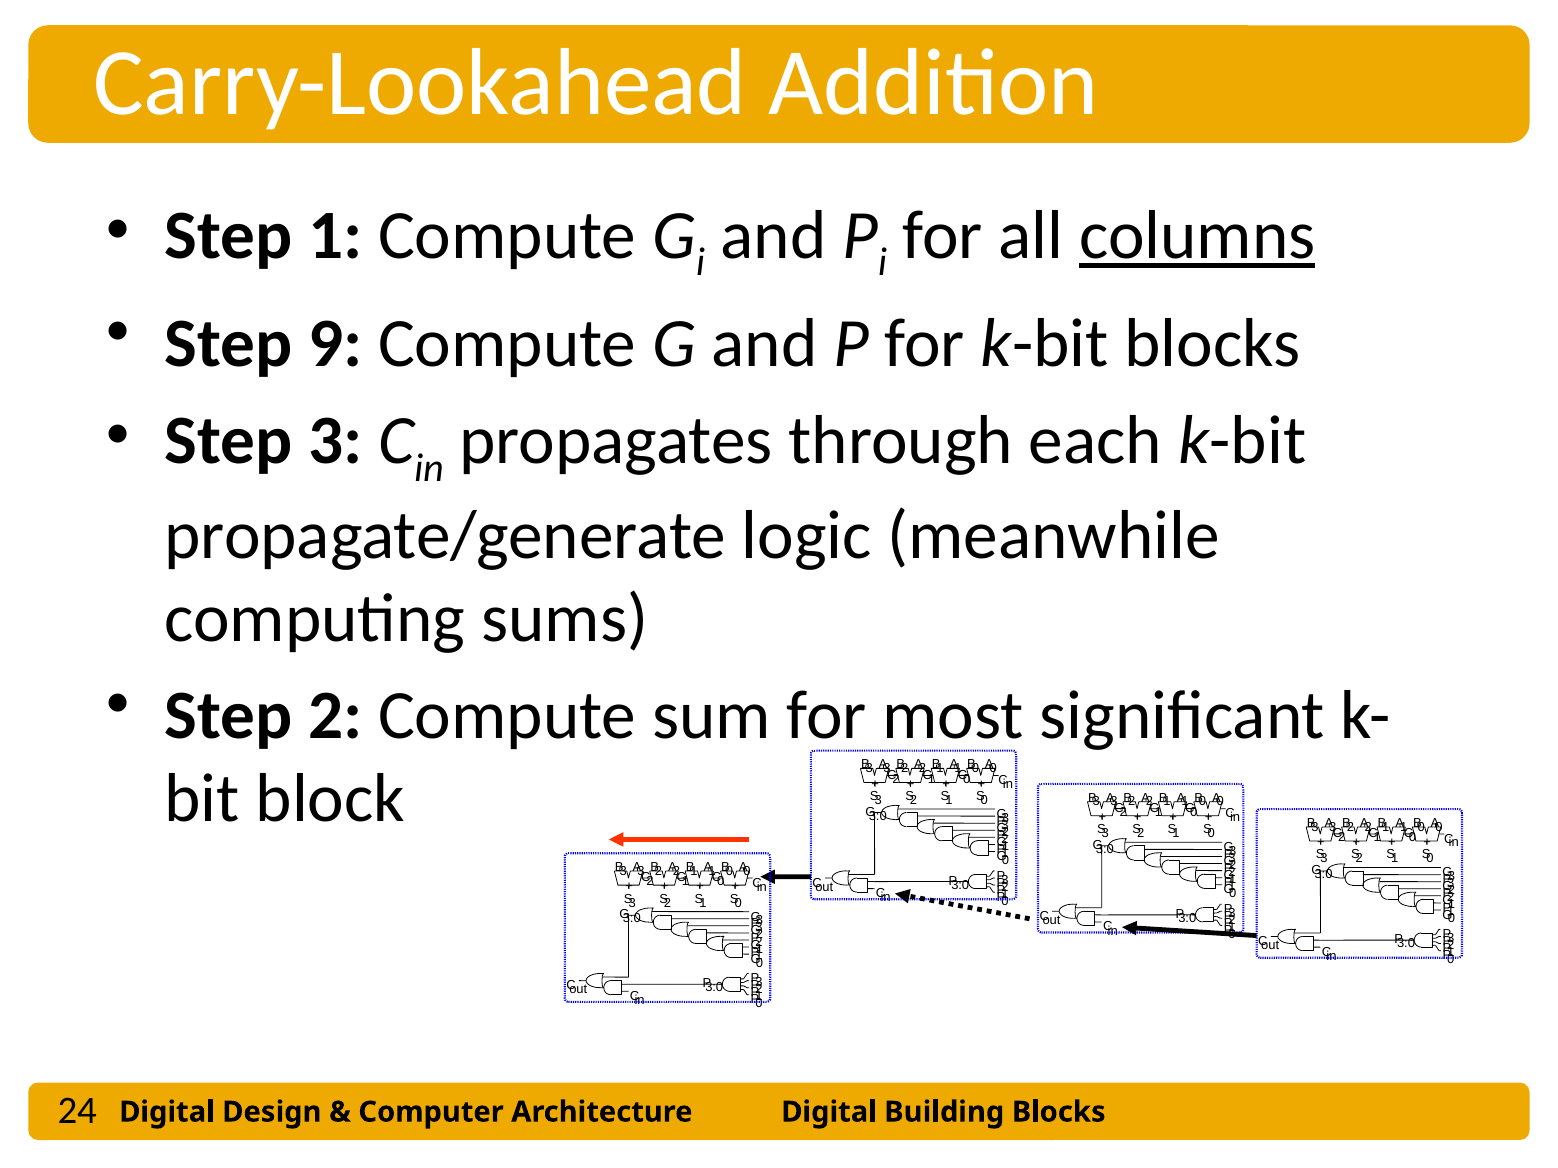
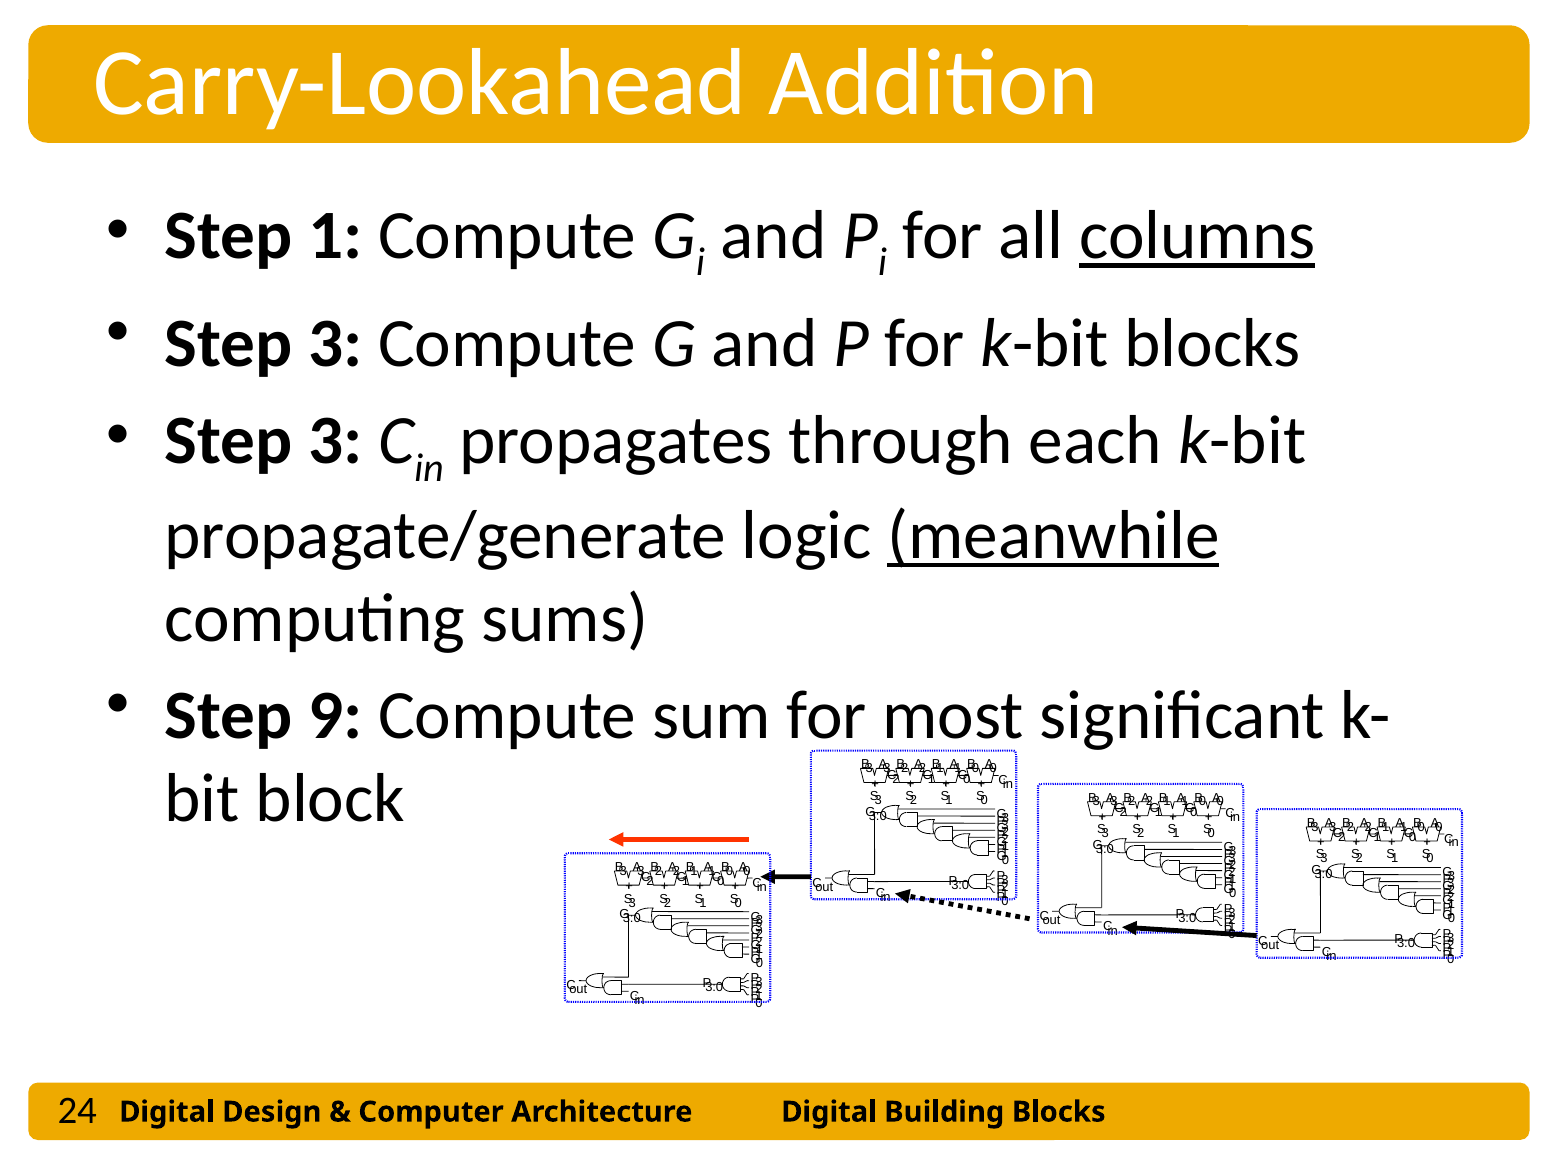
9: 9 -> 3 (335, 344)
meanwhile underline: none -> present (1053, 536)
2: 2 -> 9 (335, 716)
